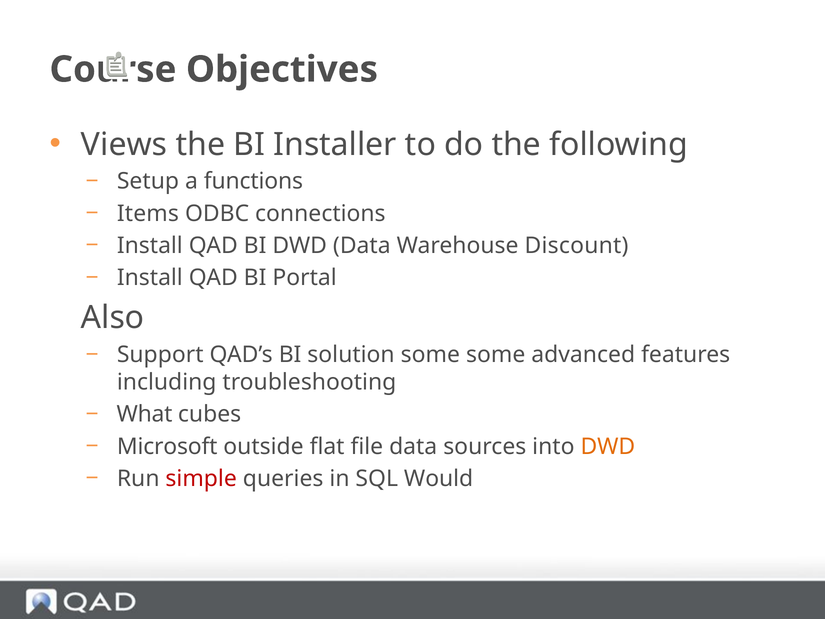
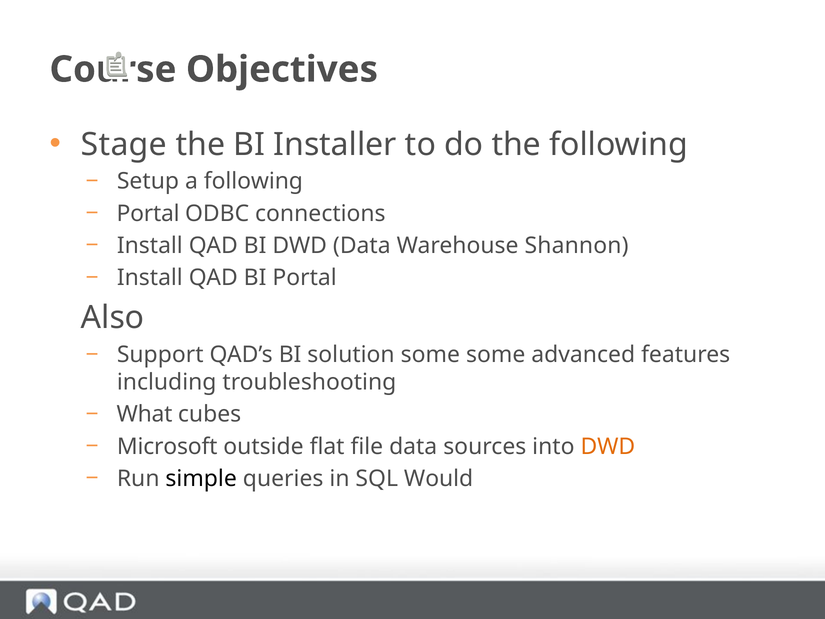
Views: Views -> Stage (124, 144)
a functions: functions -> following (253, 181)
Items: Items -> Portal (148, 213)
Discount: Discount -> Shannon (577, 246)
simple colour: red -> black (201, 478)
